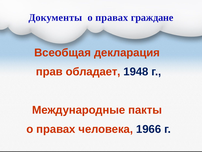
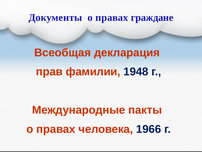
обладает: обладает -> фамилии (93, 72)
